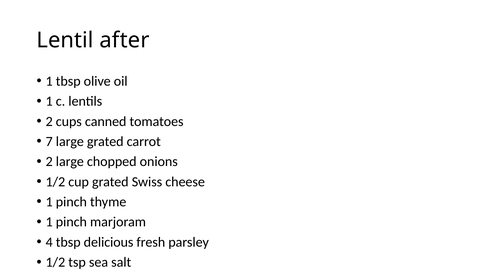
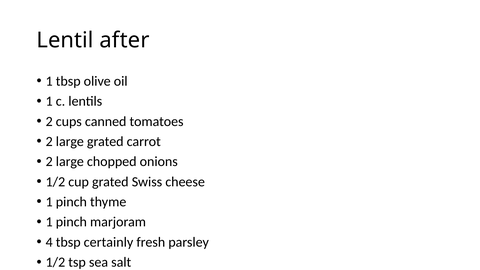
7: 7 -> 2 (49, 142)
delicious: delicious -> certainly (109, 242)
